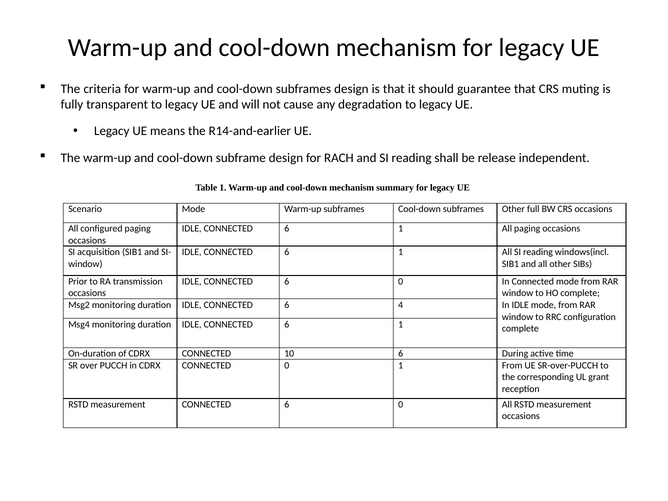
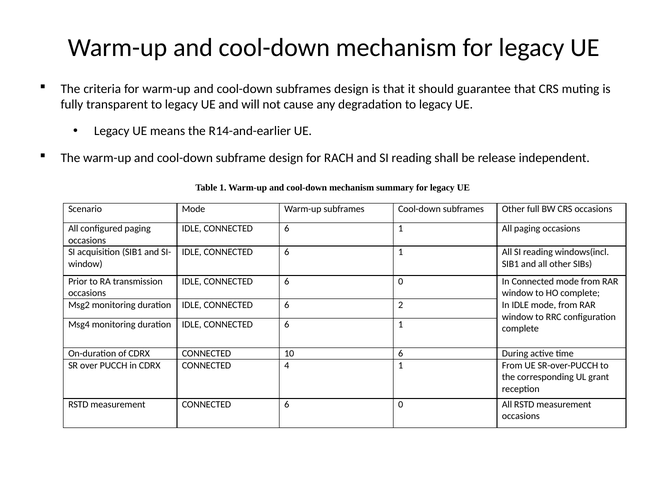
4: 4 -> 2 (401, 305)
CONNECTED 0: 0 -> 4 (287, 365)
